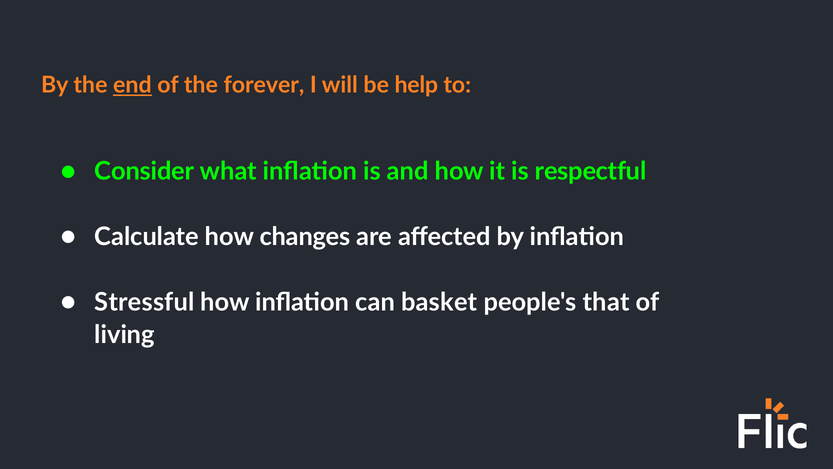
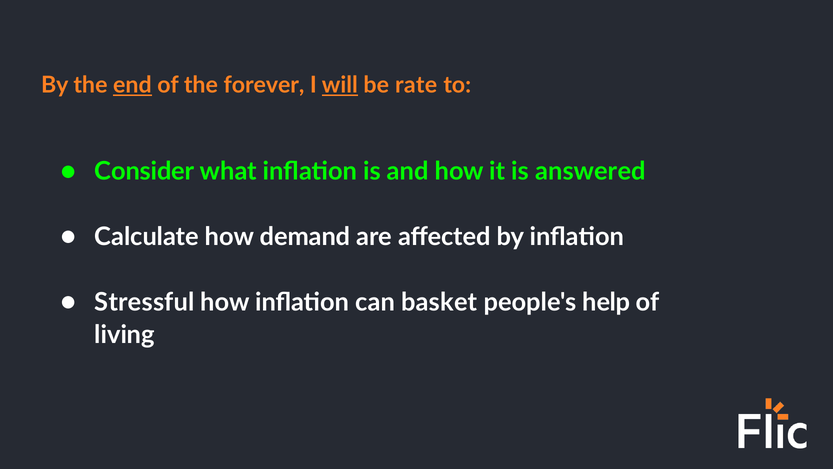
will underline: none -> present (340, 85)
help: help -> rate (416, 85)
respectful: respectful -> answered (590, 171)
changes: changes -> demand (305, 237)
that: that -> help (606, 302)
